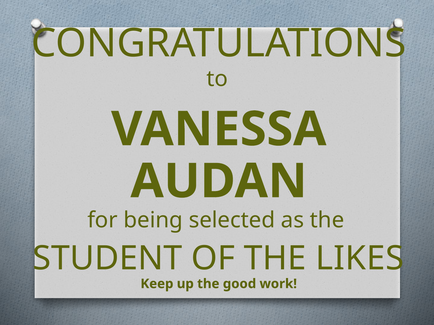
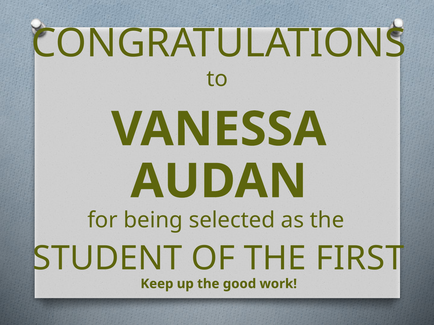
LIKES: LIKES -> FIRST (360, 259)
